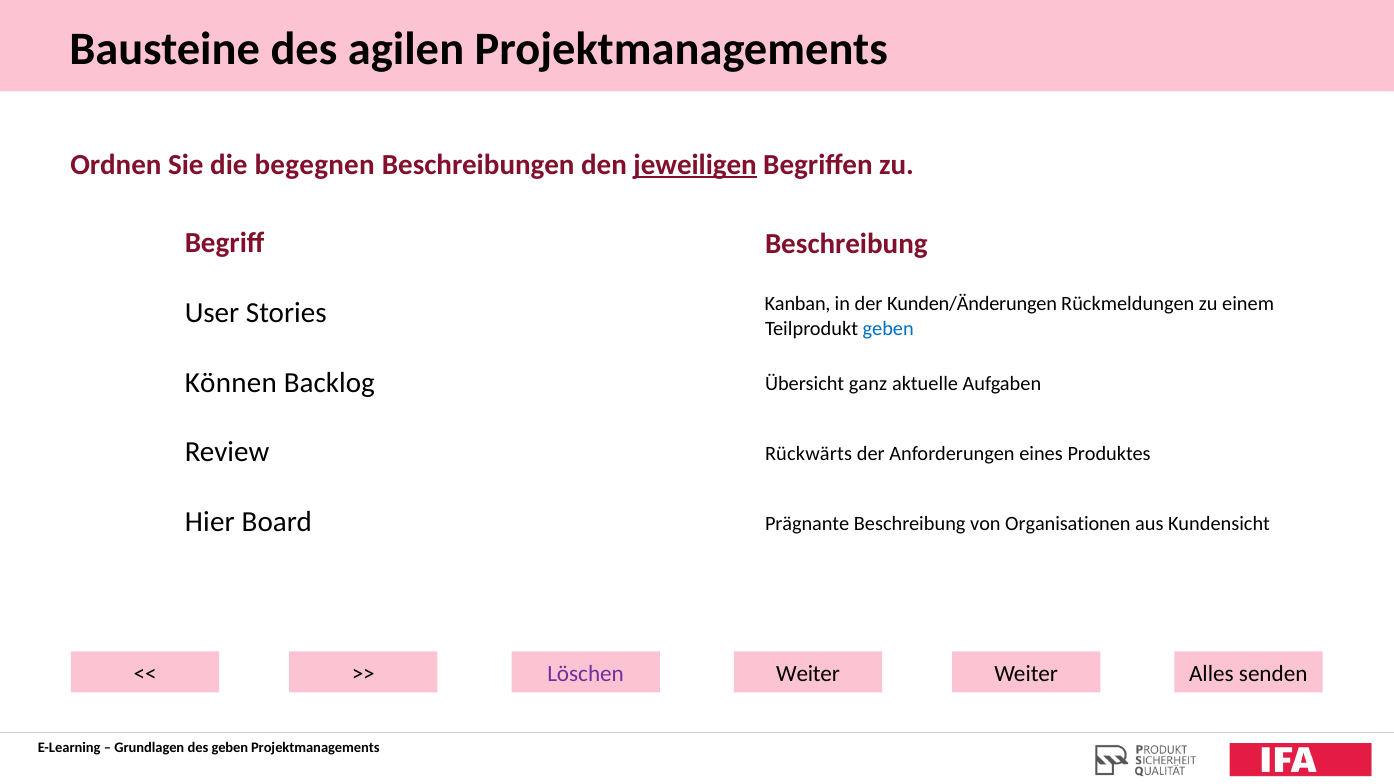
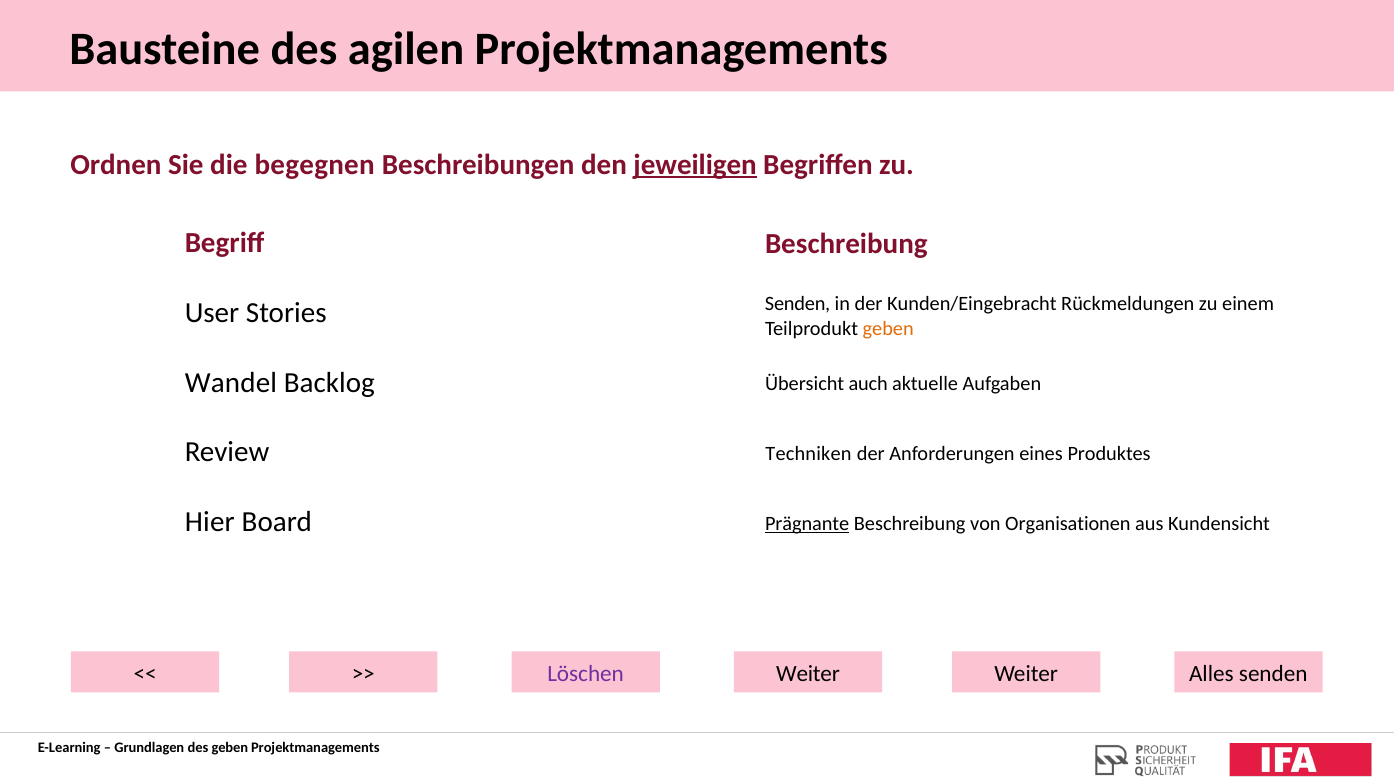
Kanban: Kanban -> Senden (798, 304)
Kunden/Änderungen: Kunden/Änderungen -> Kunden/Eingebracht (972, 304)
geben colour: blue -> orange (888, 328)
Können: Können -> Wandel (231, 383)
ganz: ganz -> auch (868, 384)
Rückwärts: Rückwärts -> Techniken (809, 454)
Prägnante underline: none -> present (807, 524)
